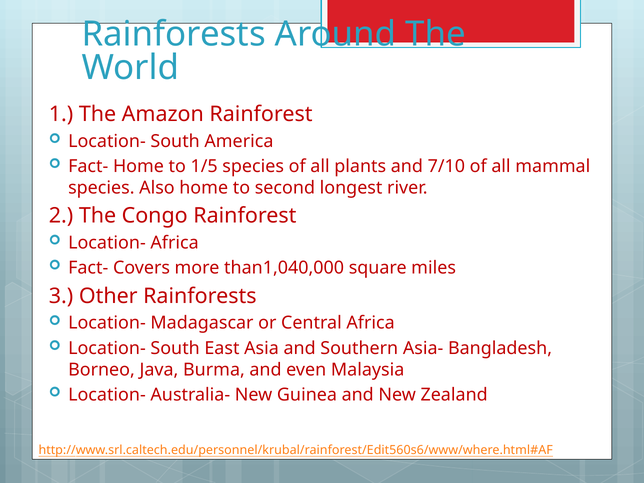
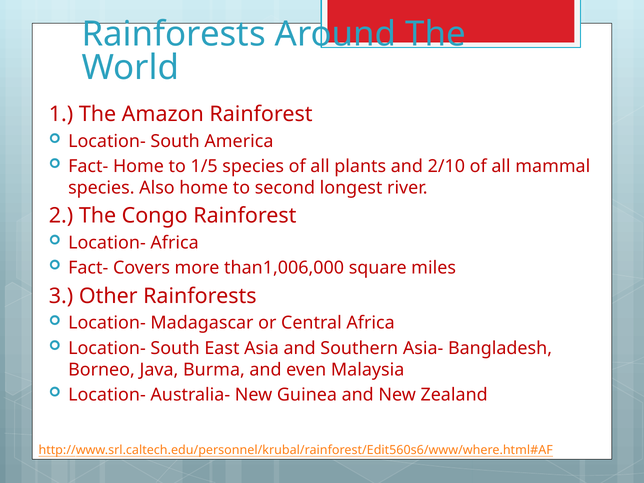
7/10: 7/10 -> 2/10 (446, 166)
than1,040,000: than1,040,000 -> than1,006,000 (284, 268)
